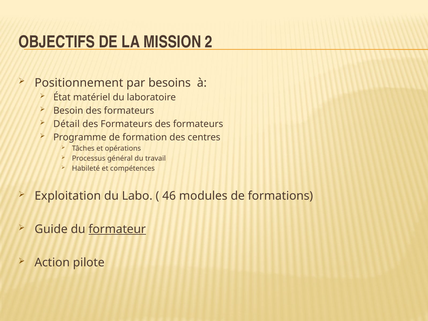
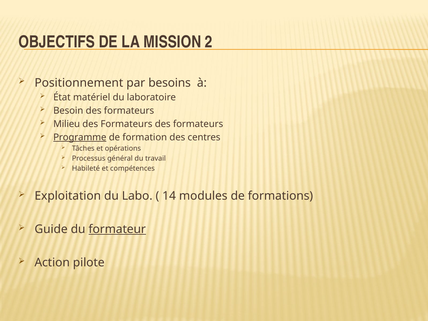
Détail: Détail -> Milieu (67, 124)
Programme underline: none -> present (80, 137)
46: 46 -> 14 (169, 196)
